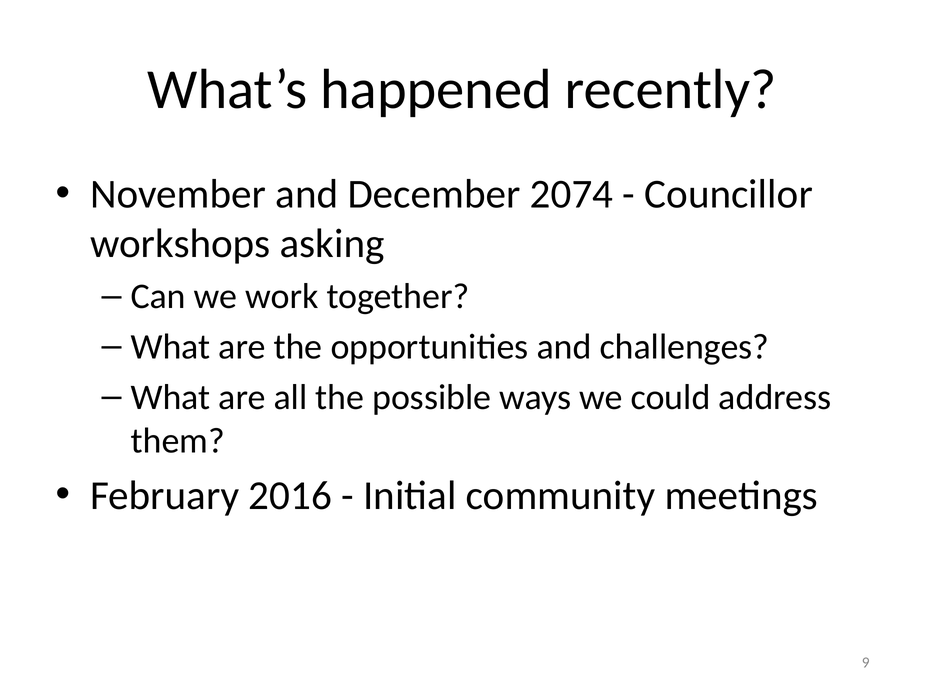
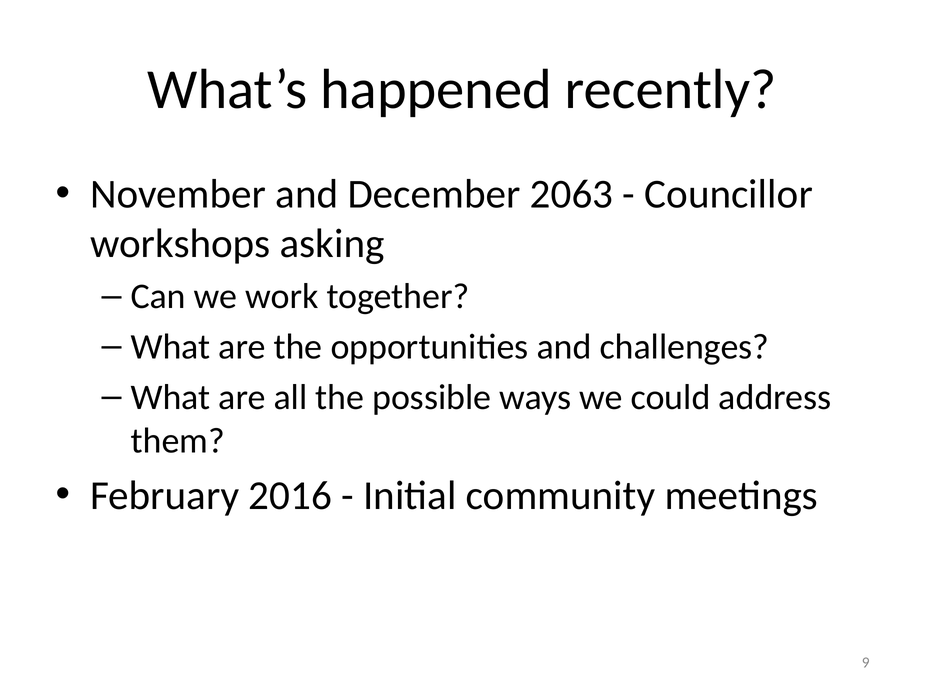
2074: 2074 -> 2063 (572, 194)
